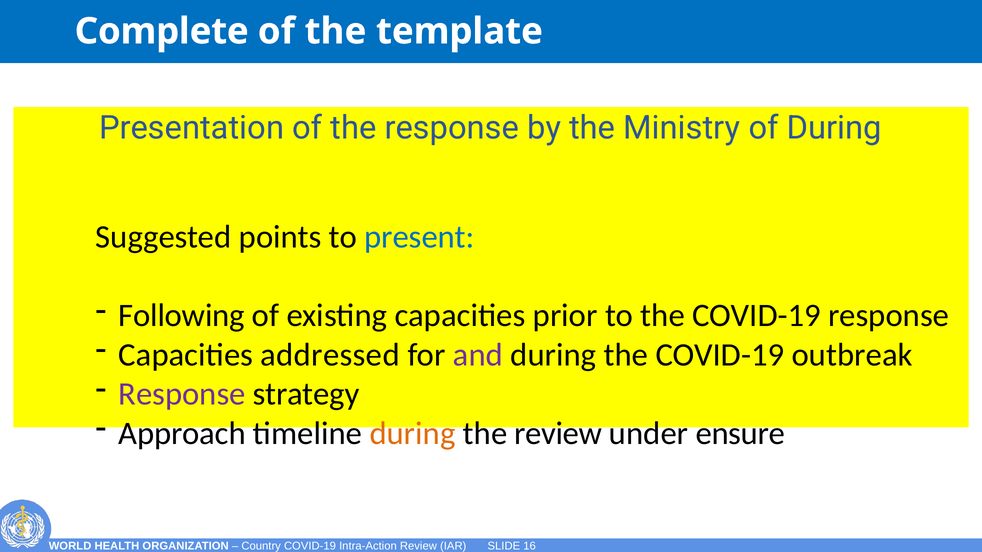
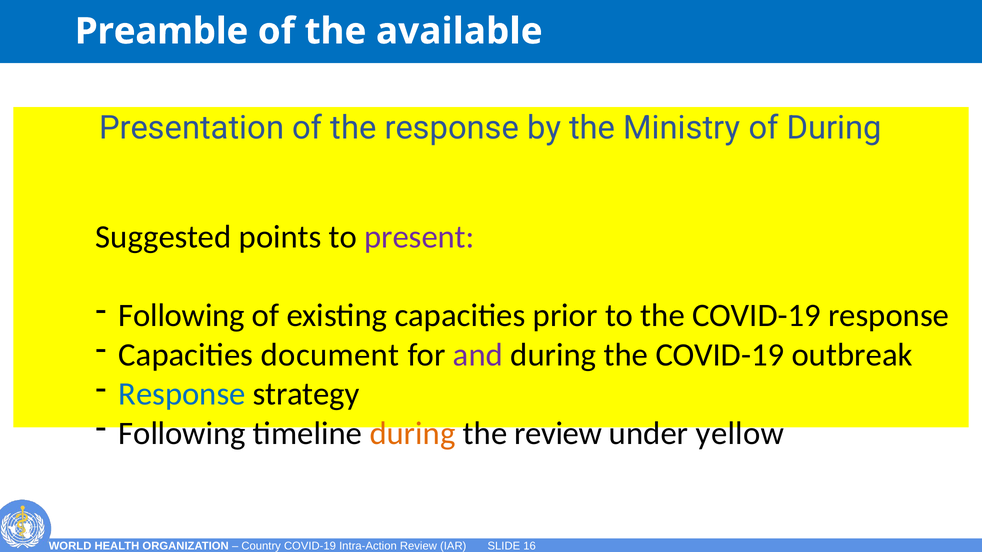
Complete: Complete -> Preamble (162, 31)
template: template -> available (459, 31)
present colour: blue -> purple (419, 237)
addressed: addressed -> document (330, 355)
Response colour: purple -> blue (182, 394)
Approach: Approach -> Following (182, 434)
ensure: ensure -> yellow (740, 434)
